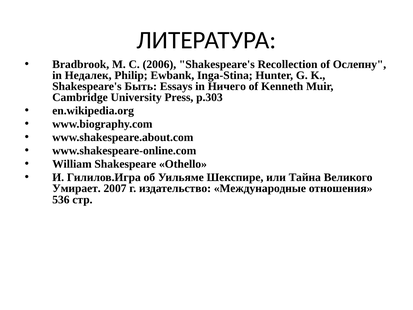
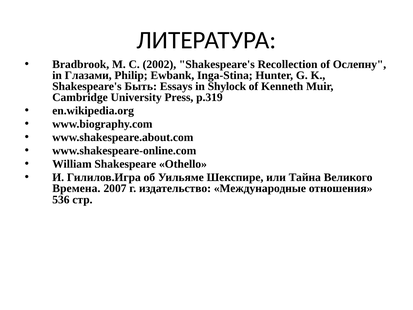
2006: 2006 -> 2002 (159, 64)
Недалек: Недалек -> Глазами (88, 75)
Ничего: Ничего -> Shylock (227, 86)
p.303: p.303 -> p.319 (209, 97)
Умирает: Умирает -> Времена (76, 188)
